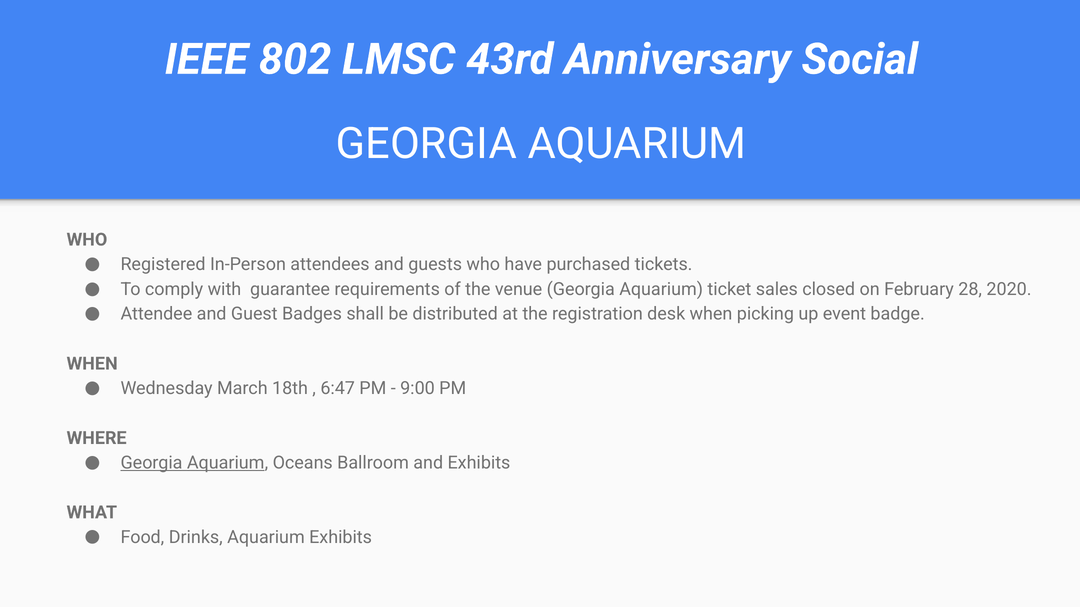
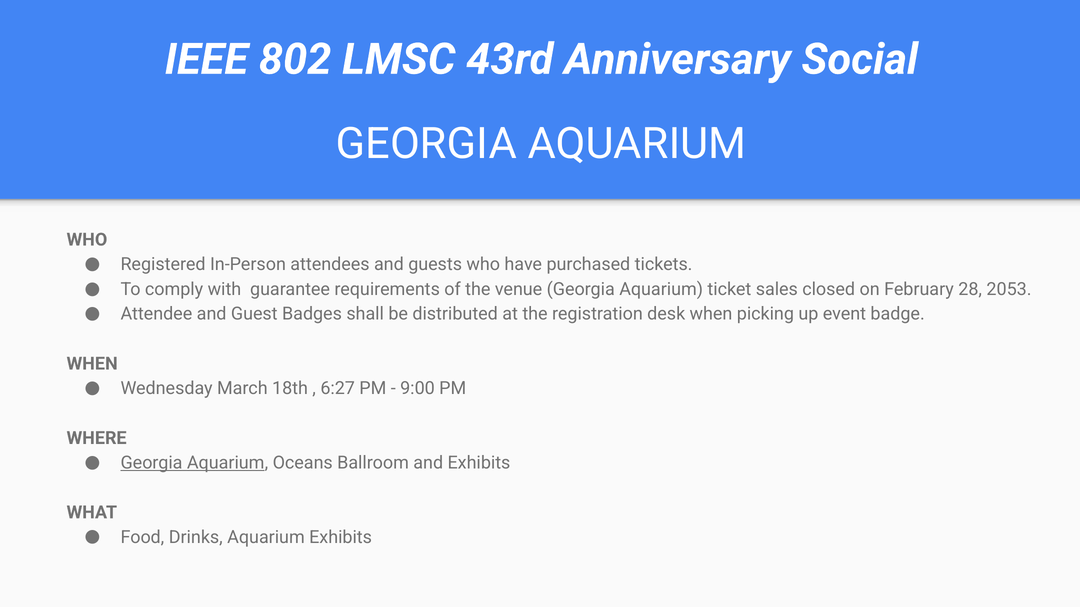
2020: 2020 -> 2053 (1009, 289)
6:47: 6:47 -> 6:27 (338, 389)
